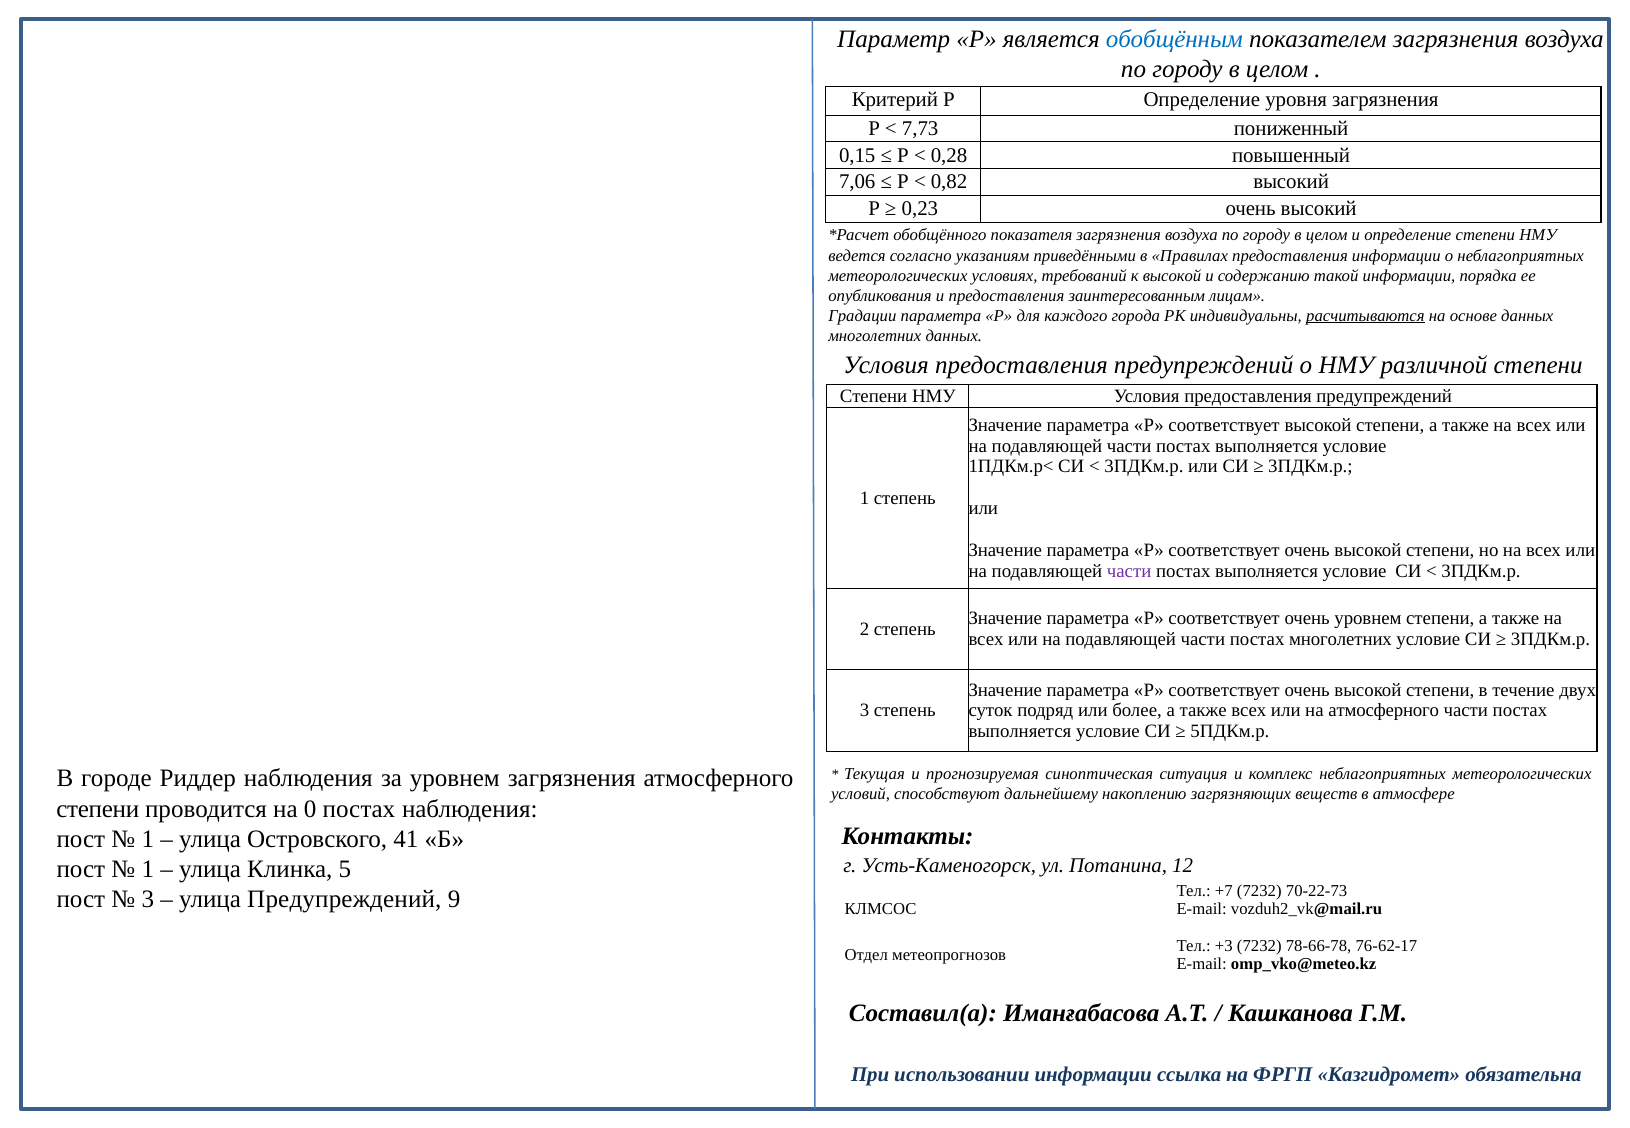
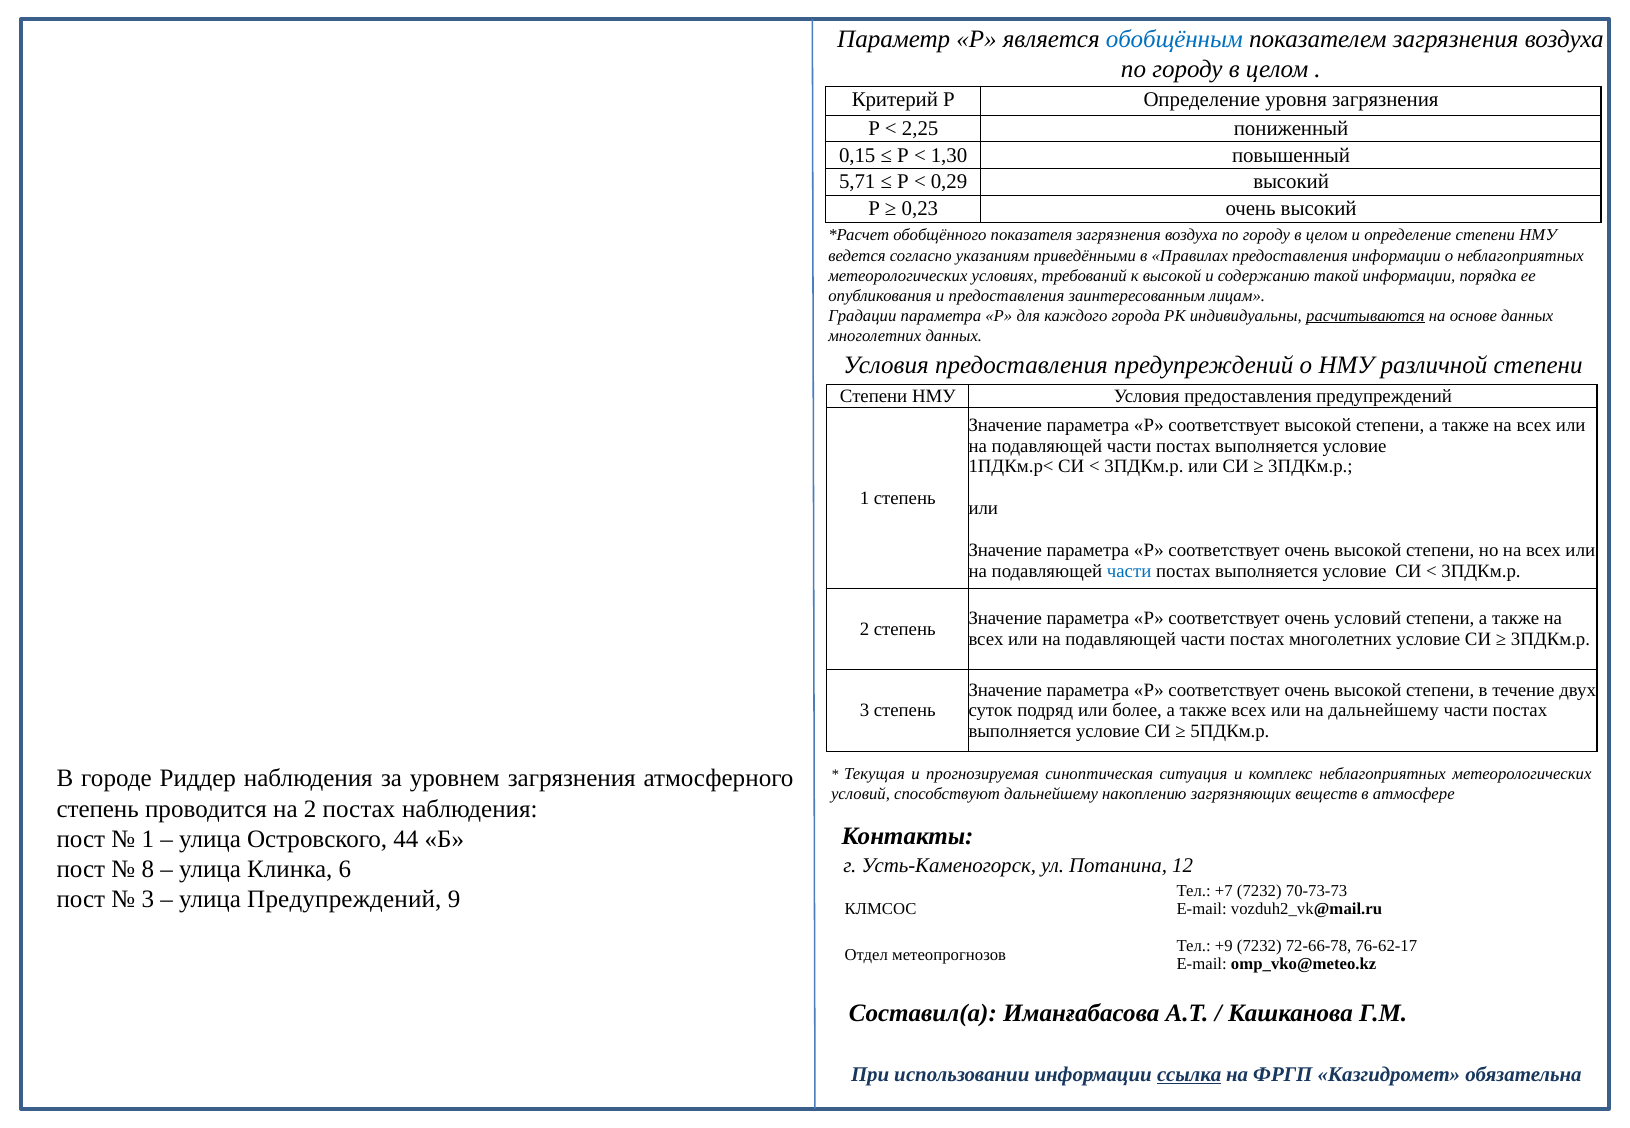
7,73: 7,73 -> 2,25 (920, 128)
0,28: 0,28 -> 1,30 (949, 155)
7,06: 7,06 -> 5,71 (857, 182)
0,82: 0,82 -> 0,29 (949, 182)
части colour: purple -> blue (1129, 571)
очень уровнем: уровнем -> условий (1368, 619)
на атмосферного: атмосферного -> дальнейшему (1384, 711)
степени: степени -> степень (98, 809)
на 0: 0 -> 2 (310, 809)
41: 41 -> 44 (406, 839)
1: 1 -> 8 (148, 869)
5: 5 -> 6 (345, 869)
70-22-73: 70-22-73 -> 70-73-73 (1317, 891)
+3: +3 -> +9 (1224, 946)
78-66-78: 78-66-78 -> 72-66-78 (1319, 946)
ссылка underline: none -> present (1189, 1075)
